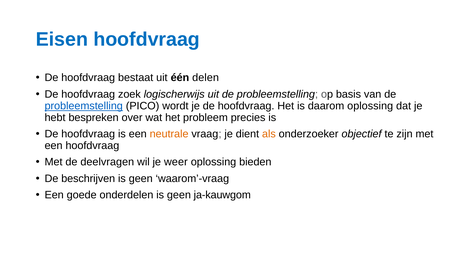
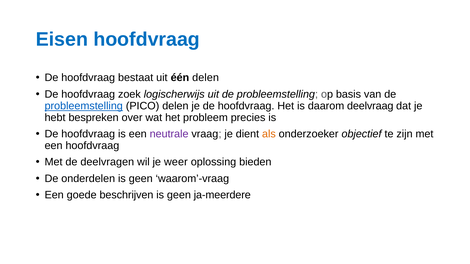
PICO wordt: wordt -> delen (175, 106)
daarom oplossing: oplossing -> deelvraag (370, 106)
neutrale colour: orange -> purple (169, 134)
beschrijven: beschrijven -> onderdelen (88, 179)
onderdelen: onderdelen -> beschrijven (126, 195)
ja-kauwgom: ja-kauwgom -> ja-meerdere (222, 195)
